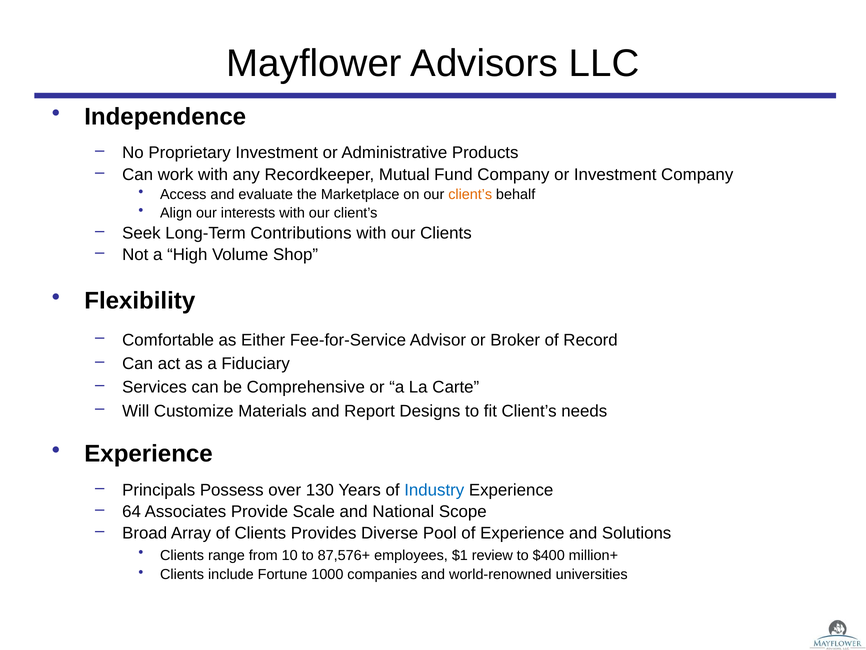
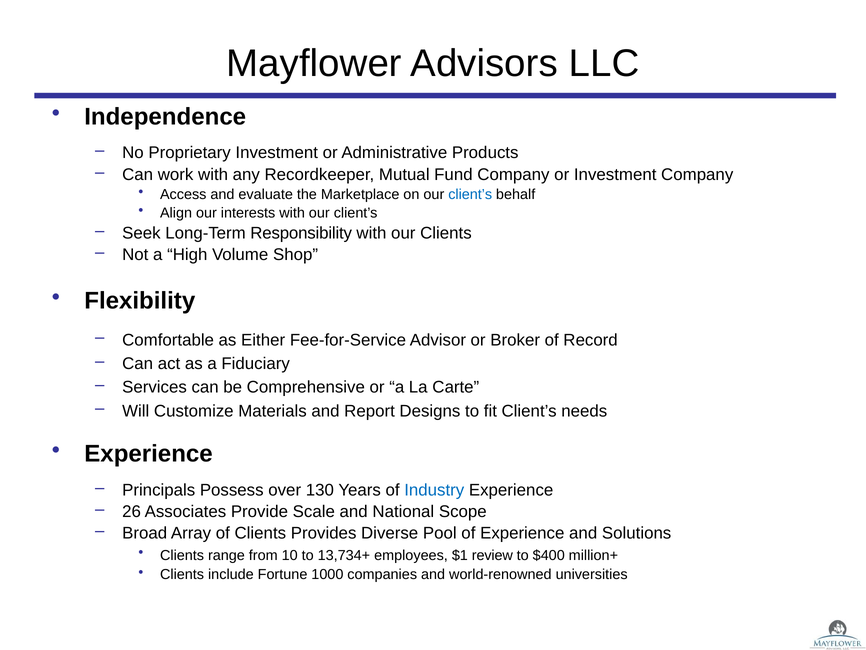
client’s colour: orange -> blue (470, 194)
Contributions: Contributions -> Responsibility (301, 233)
64: 64 -> 26 (132, 511)
87,576+: 87,576+ -> 13,734+ (344, 555)
